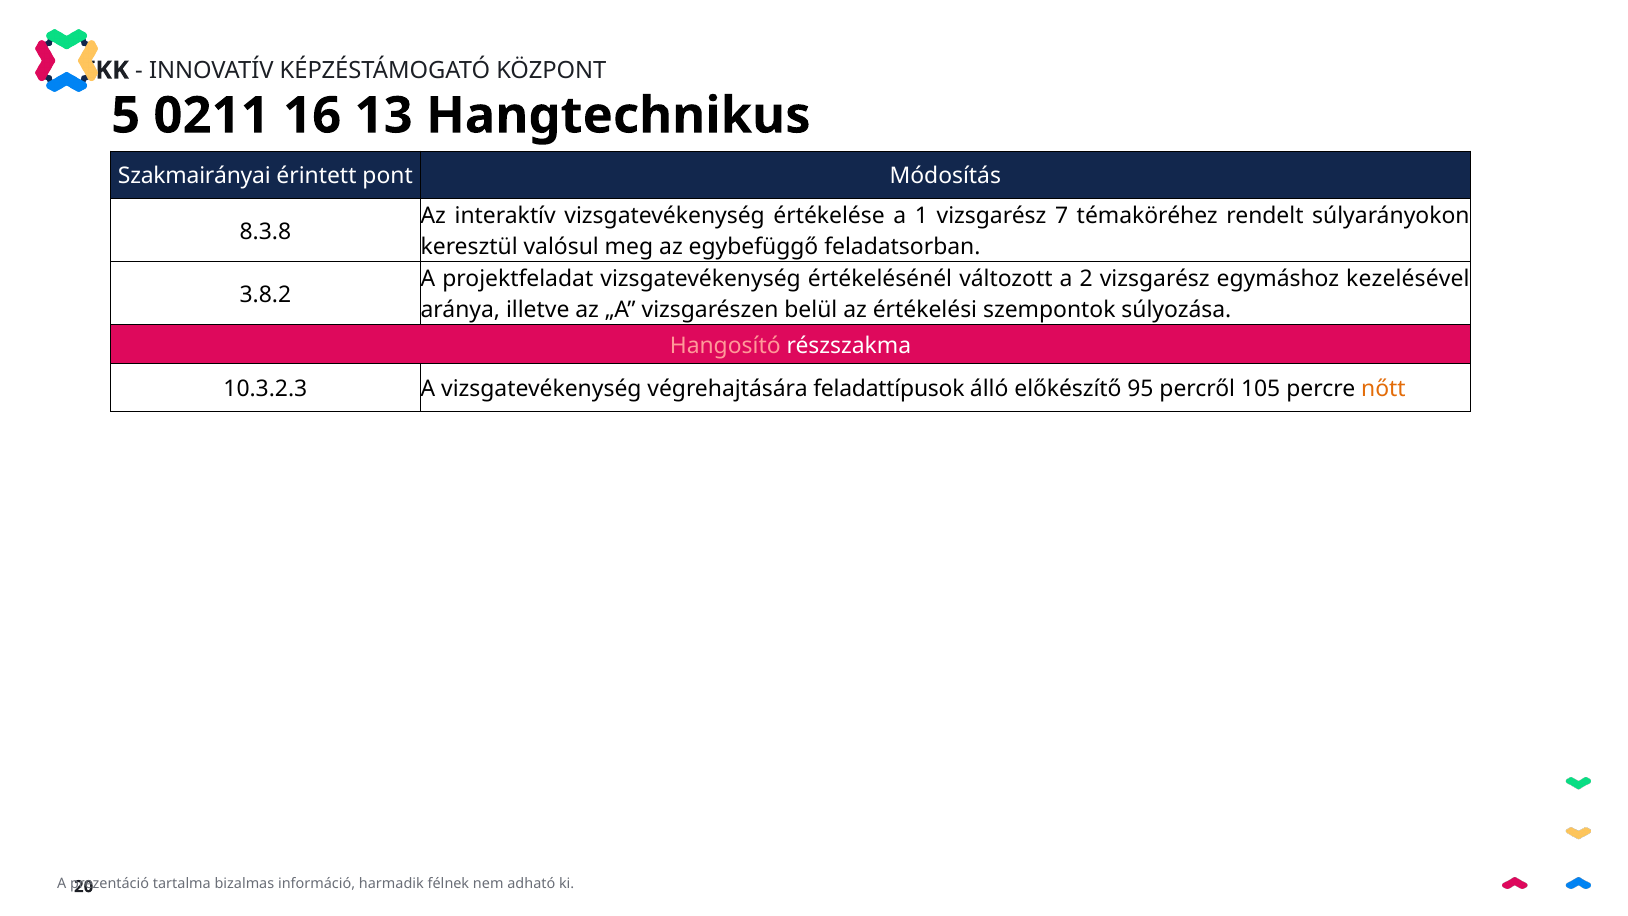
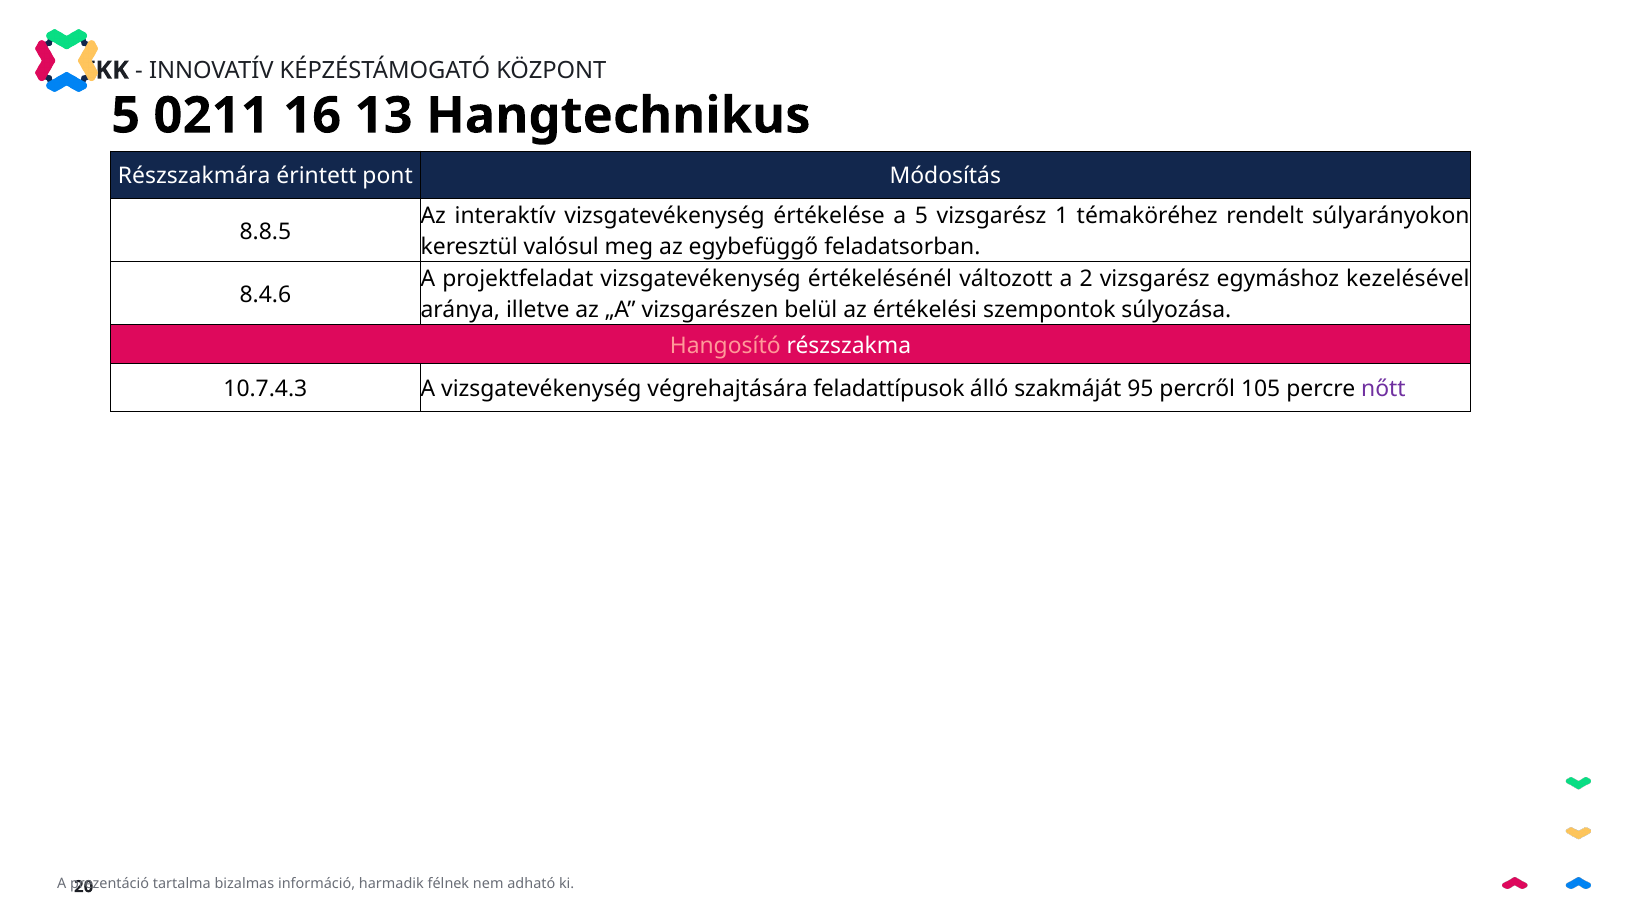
Szakmairányai: Szakmairányai -> Részszakmára (194, 176)
a 1: 1 -> 5 (921, 216)
7: 7 -> 1 (1062, 216)
8.3.8: 8.3.8 -> 8.8.5 (265, 232)
3.8.2: 3.8.2 -> 8.4.6 (265, 295)
10.3.2.3: 10.3.2.3 -> 10.7.4.3 (265, 389)
előkészítő: előkészítő -> szakmáját (1068, 389)
nőtt colour: orange -> purple (1383, 389)
